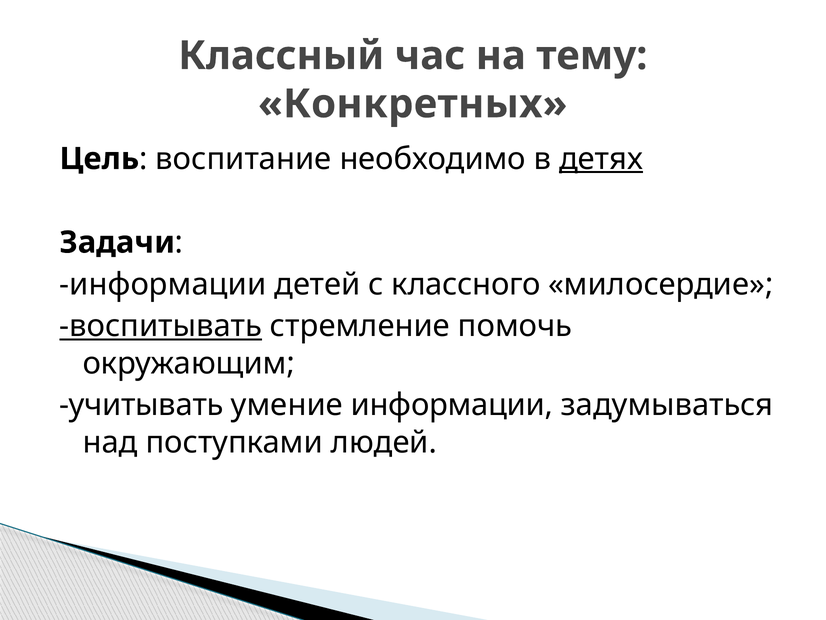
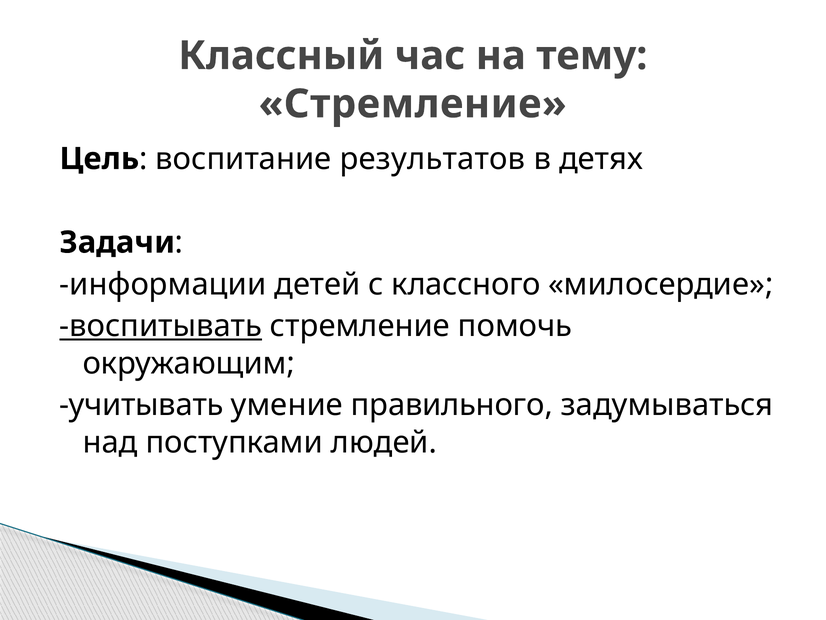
Конкретных: Конкретных -> Стремление (413, 104)
необходимо: необходимо -> результатов (433, 159)
детях underline: present -> none (601, 159)
умение информации: информации -> правильного (452, 405)
